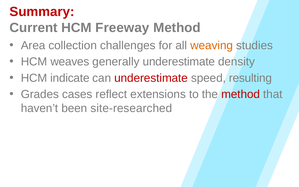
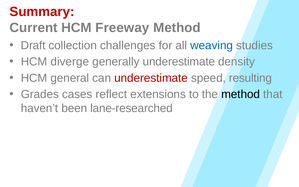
Area: Area -> Draft (33, 45)
weaving colour: orange -> blue (212, 45)
weaves: weaves -> diverge (70, 62)
indicate: indicate -> general (70, 78)
method colour: red -> black (241, 94)
site-researched: site-researched -> lane-researched (131, 108)
